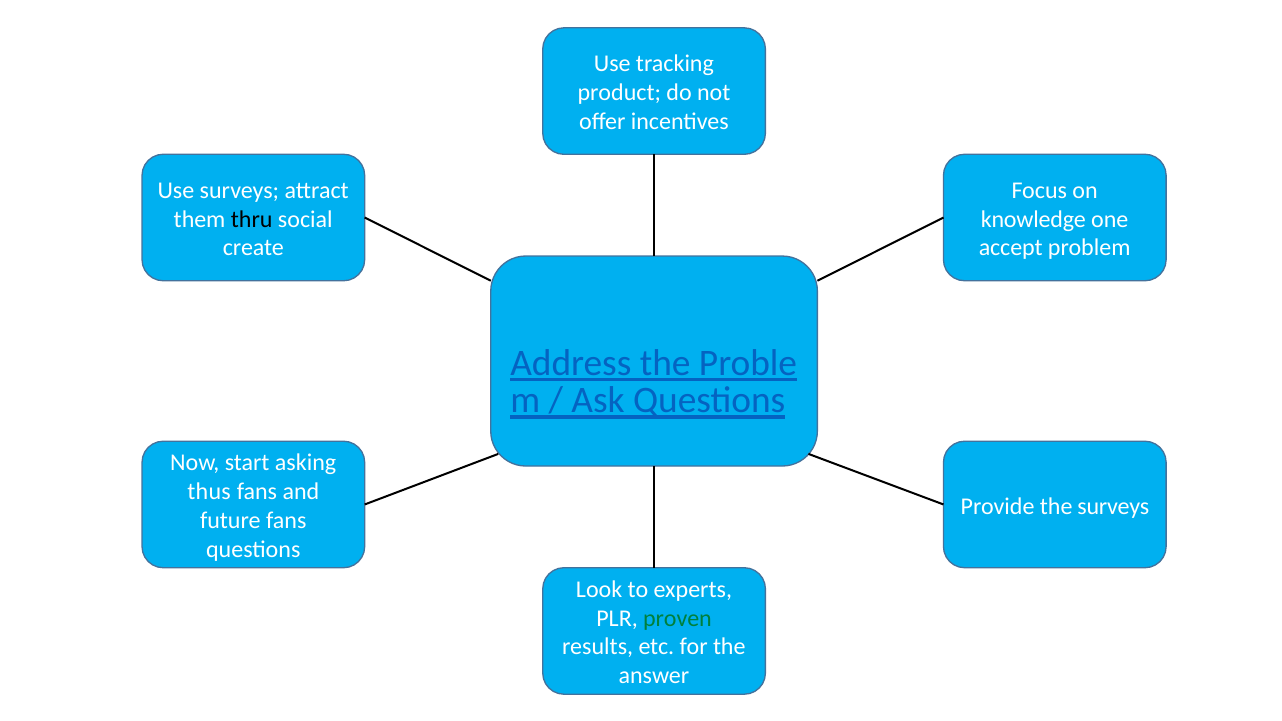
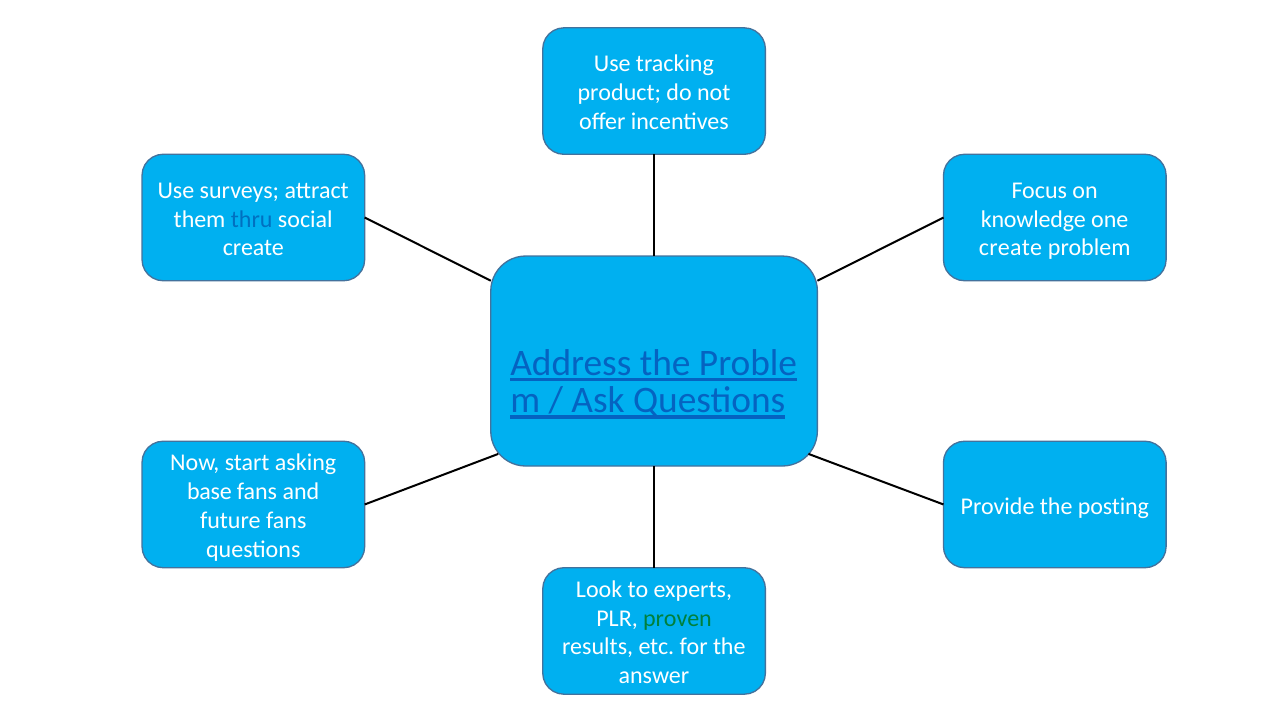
thru colour: black -> blue (252, 219)
accept: accept -> create (1011, 248)
thus: thus -> base (209, 492)
the surveys: surveys -> posting (1113, 506)
